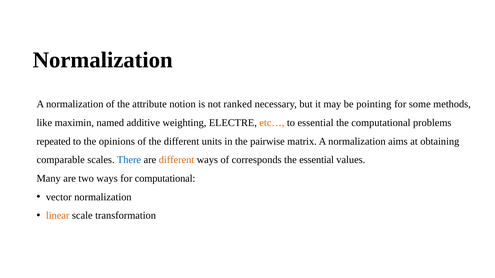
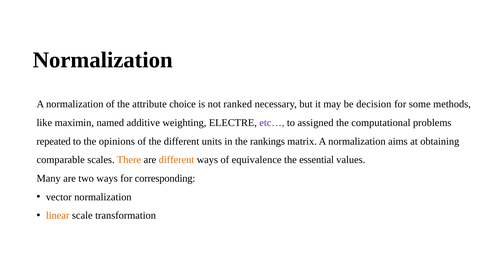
notion: notion -> choice (183, 104)
pointing: pointing -> decision (374, 104)
etc… colour: orange -> purple (272, 123)
to essential: essential -> assigned (316, 123)
pairwise: pairwise -> rankings (268, 142)
There colour: blue -> orange (129, 160)
corresponds: corresponds -> equivalence (257, 160)
for computational: computational -> corresponding (165, 179)
